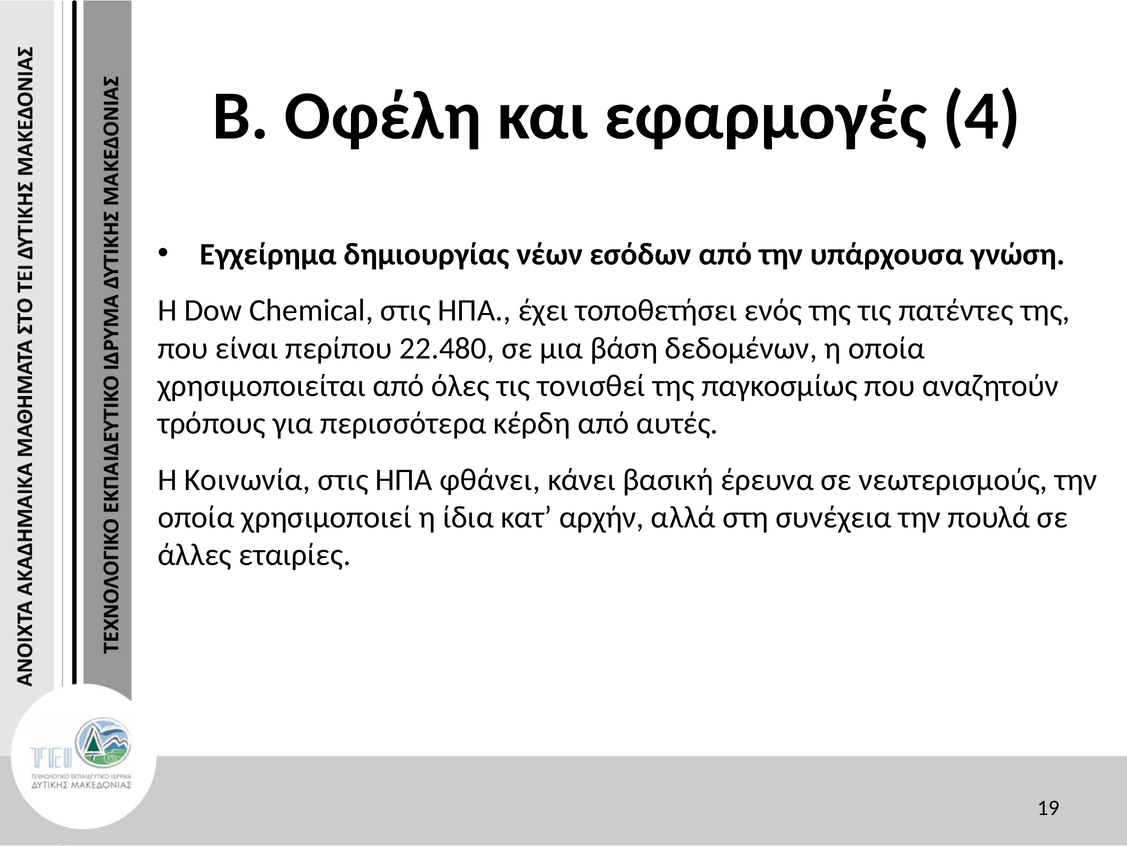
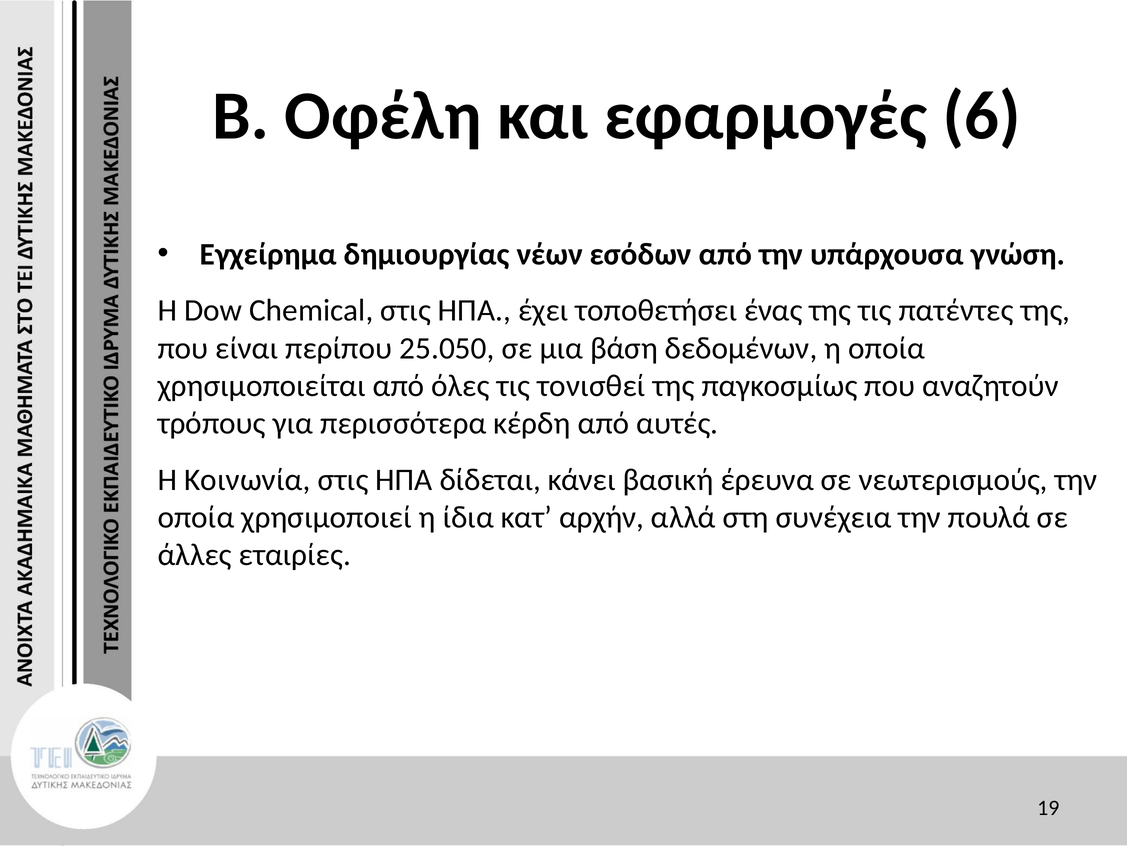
4: 4 -> 6 (982, 116)
ενός: ενός -> ένας (773, 310)
22.480: 22.480 -> 25.050 (447, 348)
φθάνει: φθάνει -> δίδεται (490, 479)
